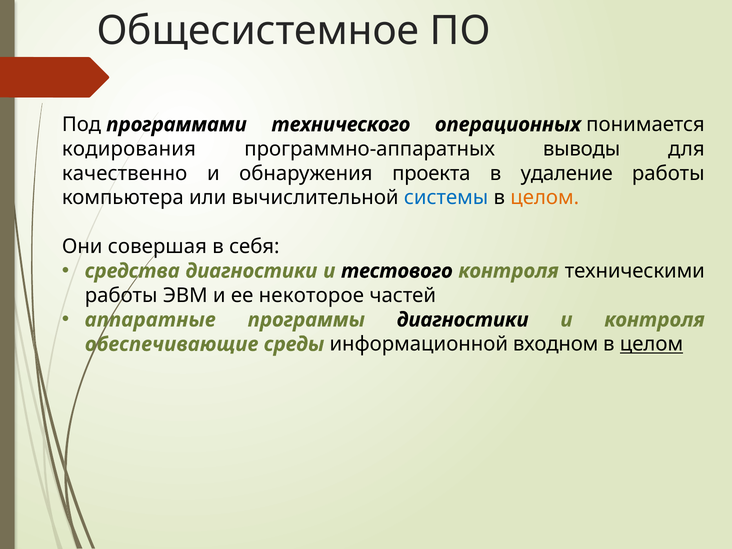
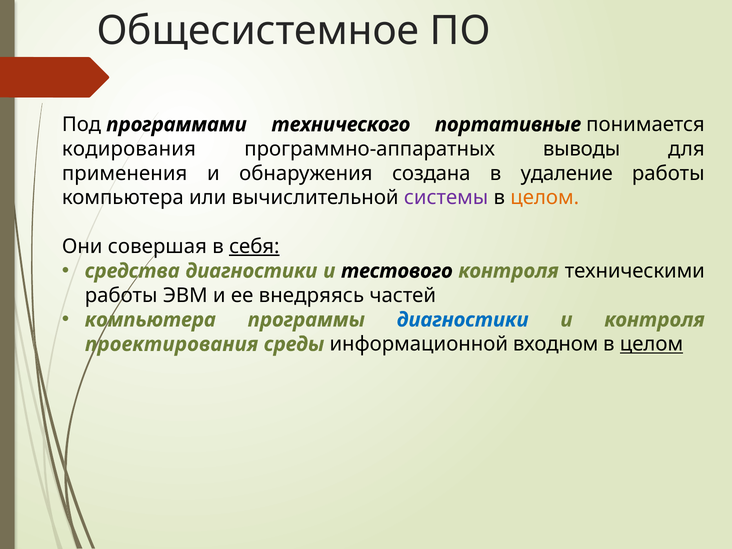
операционных: операционных -> портативные (508, 125)
качественно: качественно -> применения (125, 173)
проекта: проекта -> создана (431, 173)
системы colour: blue -> purple (446, 198)
себя underline: none -> present (254, 247)
некоторое: некоторое -> внедряясь (311, 295)
аппаратные: аппаратные -> компьютера (150, 320)
диагностики colour: black -> blue (463, 320)
обеспечивающие: обеспечивающие -> проектирования (172, 344)
